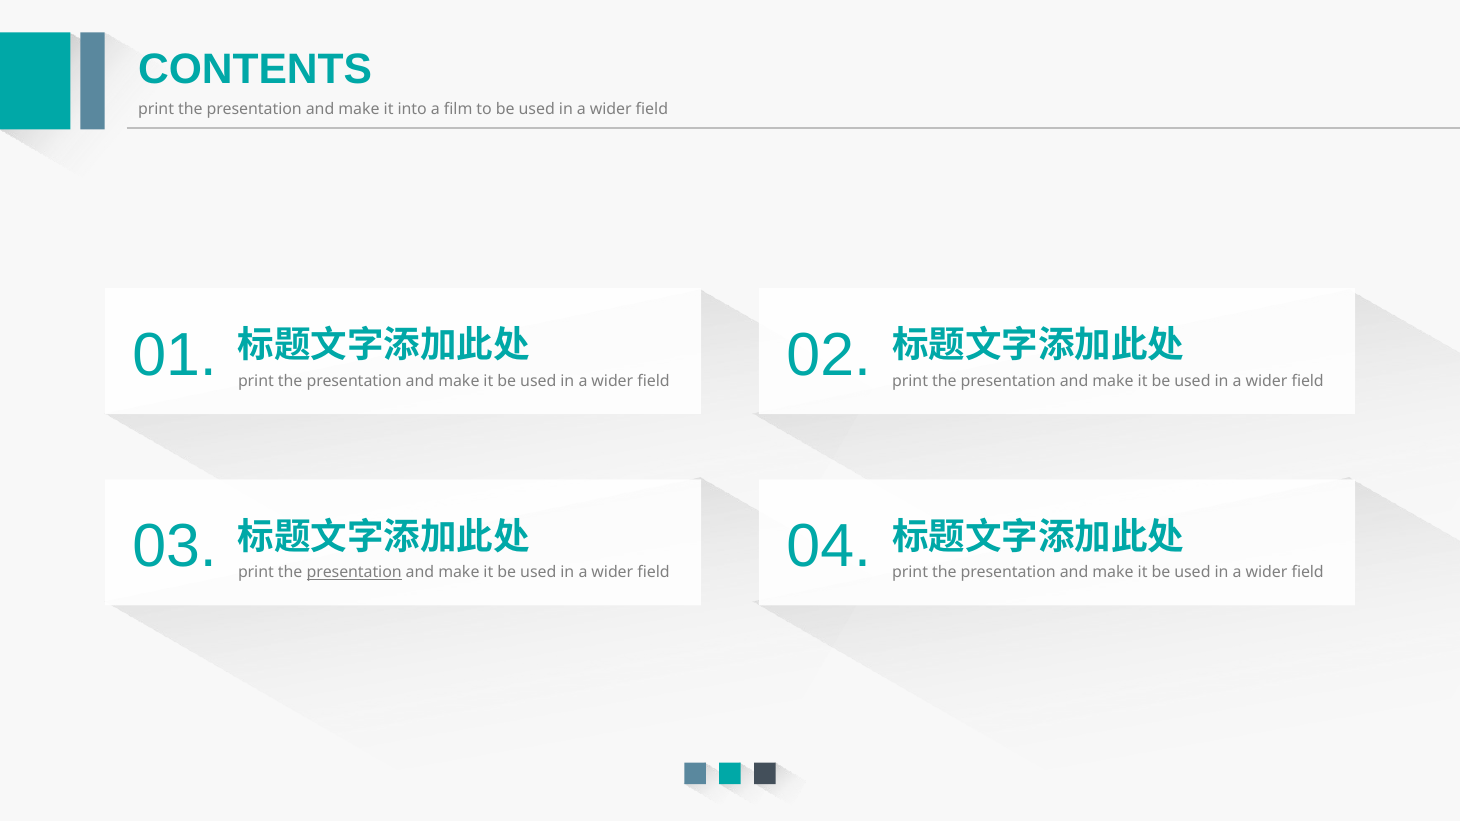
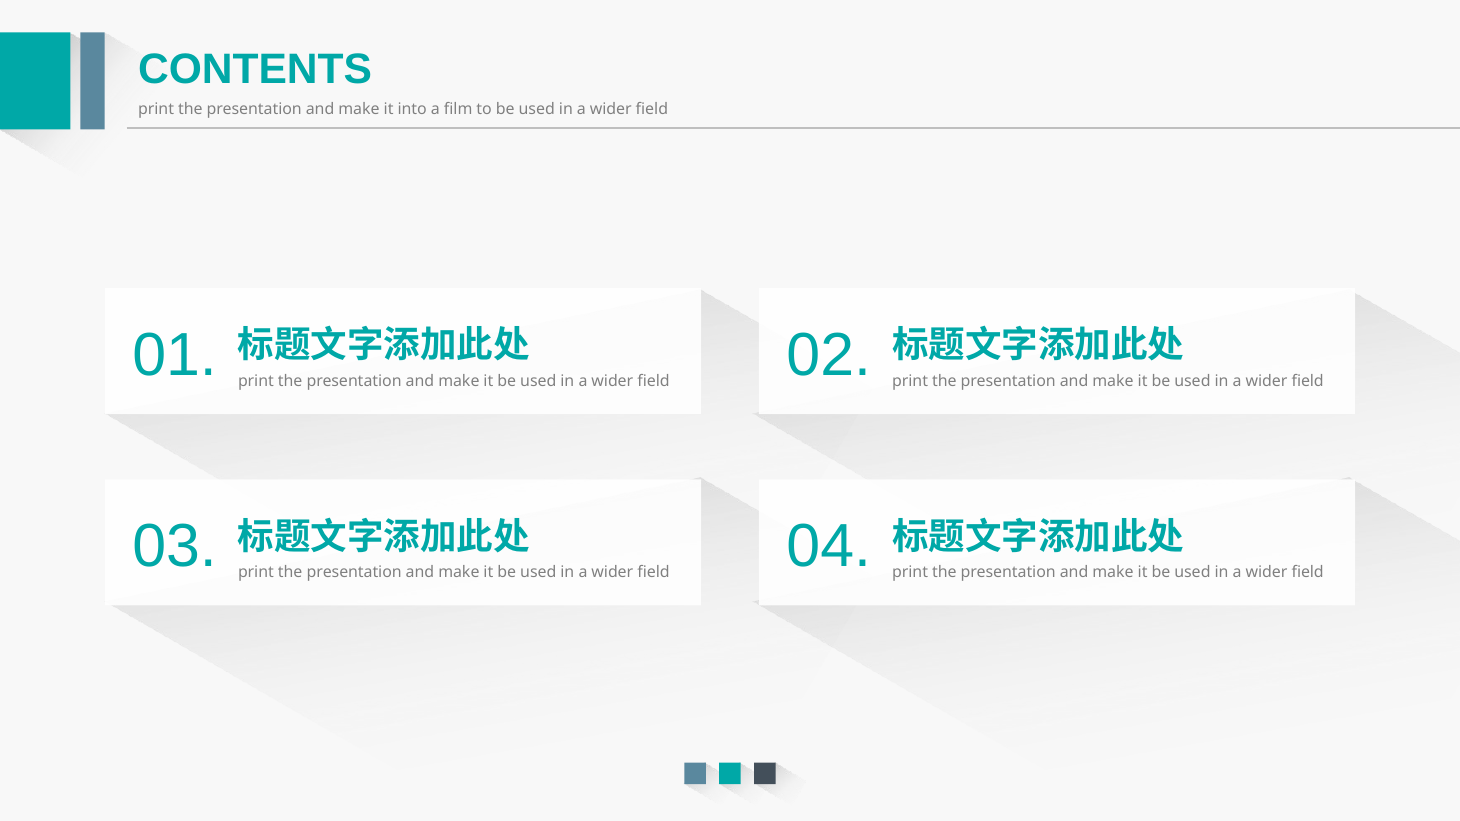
presentation underline: present -> none (354, 573)
